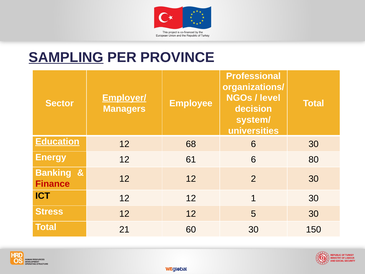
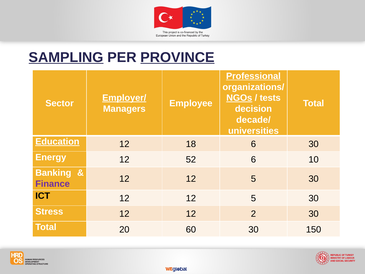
PROVINCE underline: none -> present (177, 57)
Professional underline: none -> present (253, 76)
NGOs underline: none -> present (239, 98)
level: level -> tests (270, 98)
system/: system/ -> decade/ (253, 120)
68: 68 -> 18 (191, 144)
61: 61 -> 52 (191, 160)
80: 80 -> 10 (314, 160)
2: 2 -> 5 (253, 179)
Finance colour: red -> purple (53, 184)
1: 1 -> 5 (253, 198)
5: 5 -> 2 (253, 214)
21: 21 -> 20 (124, 229)
